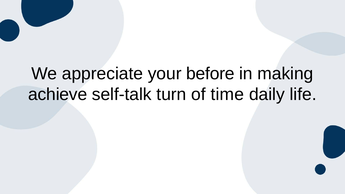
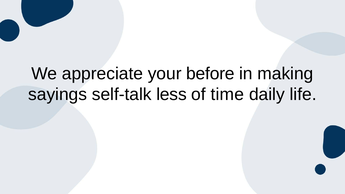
achieve: achieve -> sayings (58, 94)
turn: turn -> less (172, 94)
